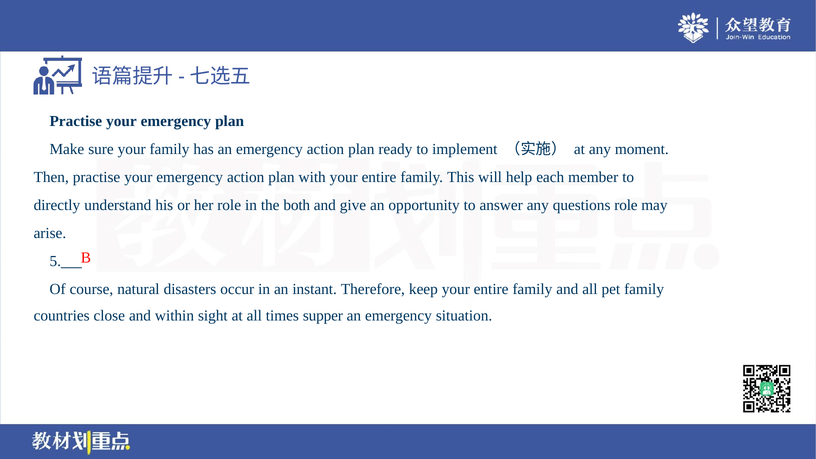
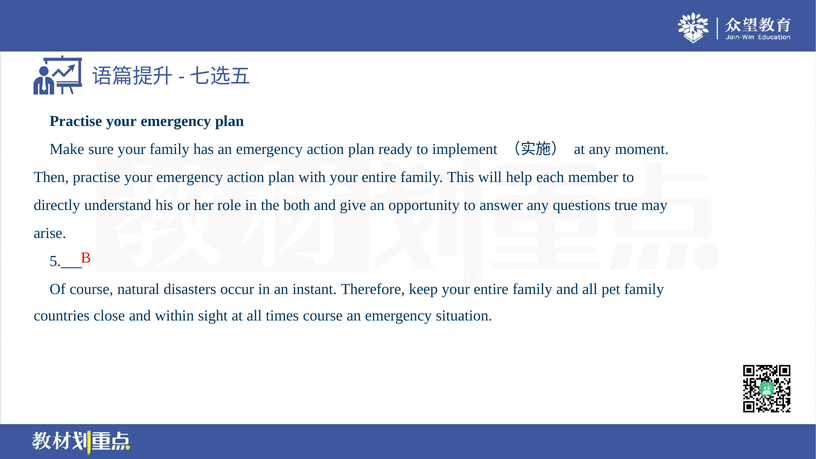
questions role: role -> true (626, 205)
times supper: supper -> course (323, 316)
